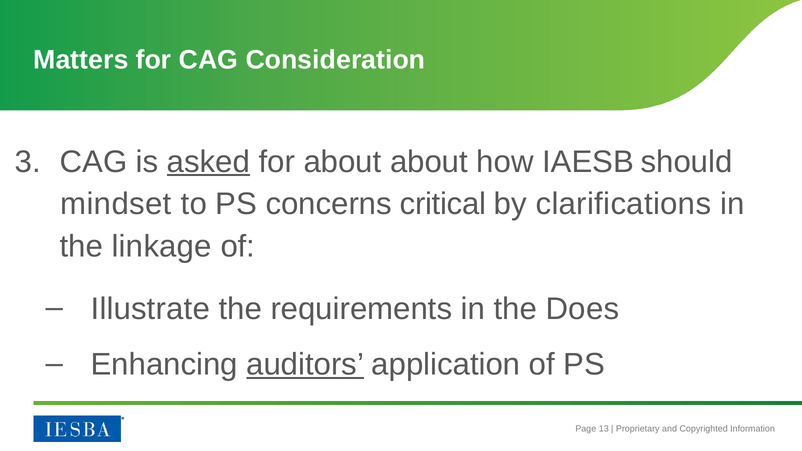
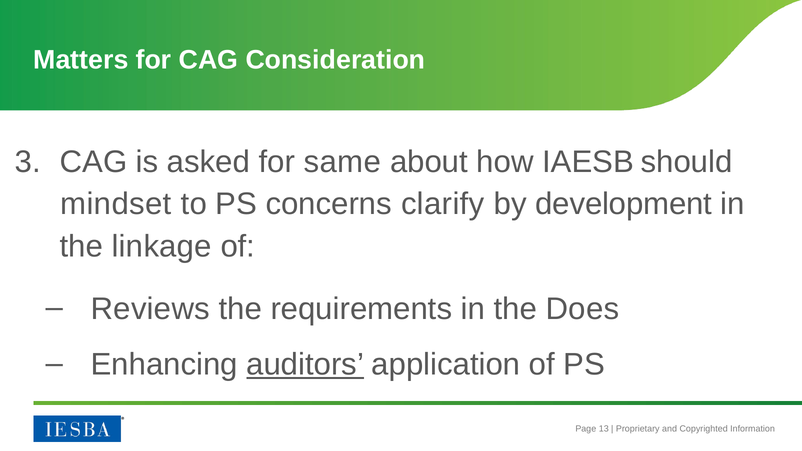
asked underline: present -> none (208, 162)
for about: about -> same (342, 162)
critical: critical -> clarify (443, 204)
clarifications: clarifications -> development (624, 204)
Illustrate: Illustrate -> Reviews (150, 309)
